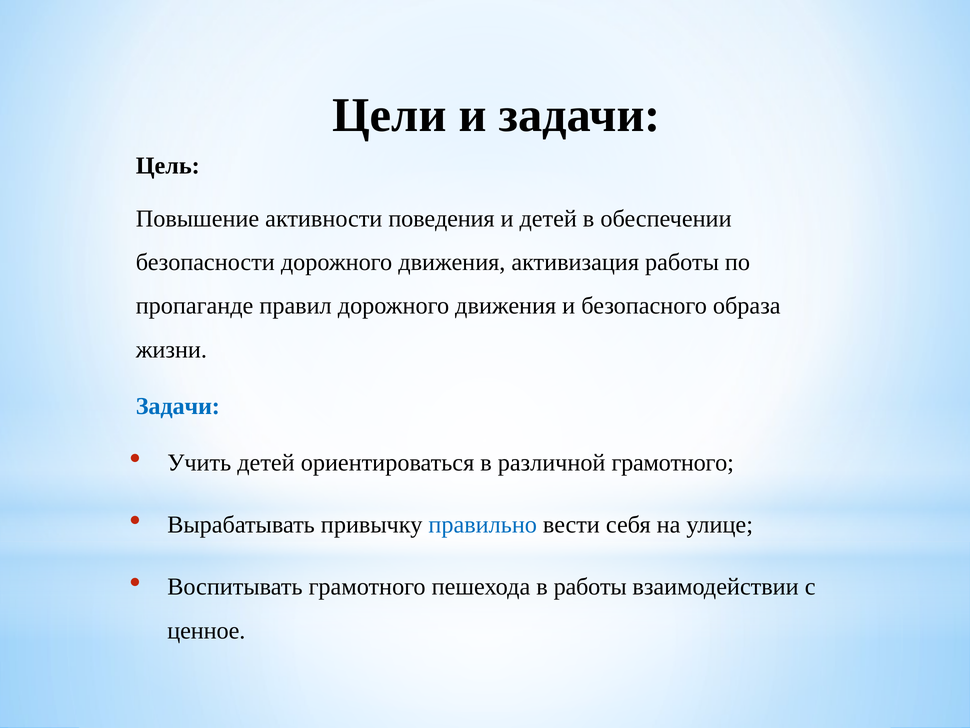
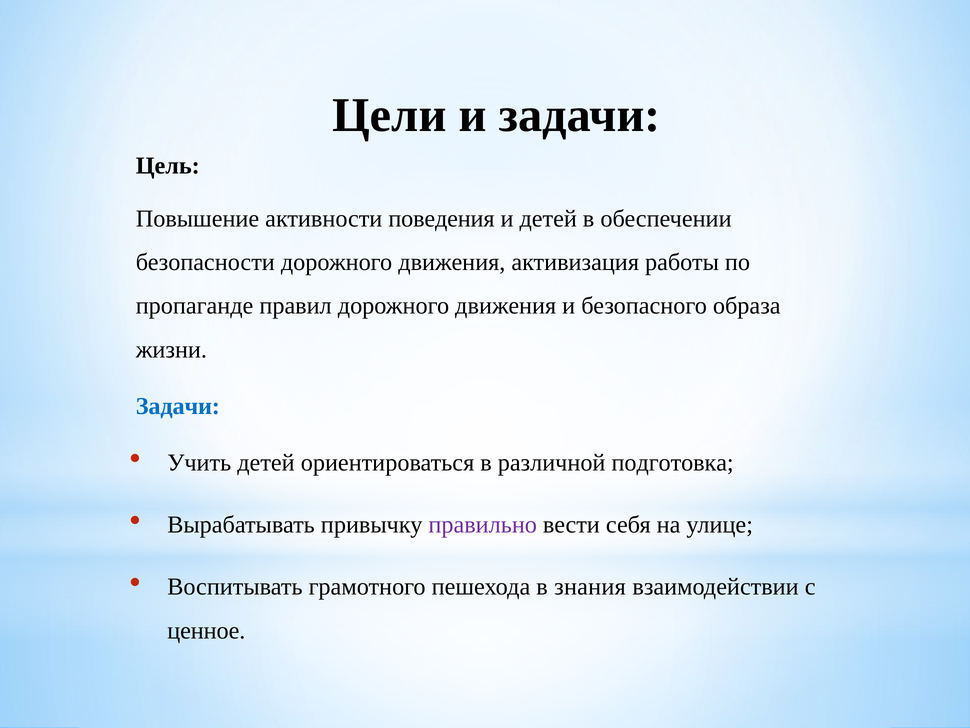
различной грамотного: грамотного -> подготовка (673, 462)
правильно colour: blue -> purple (483, 524)
в работы: работы -> знания (590, 586)
